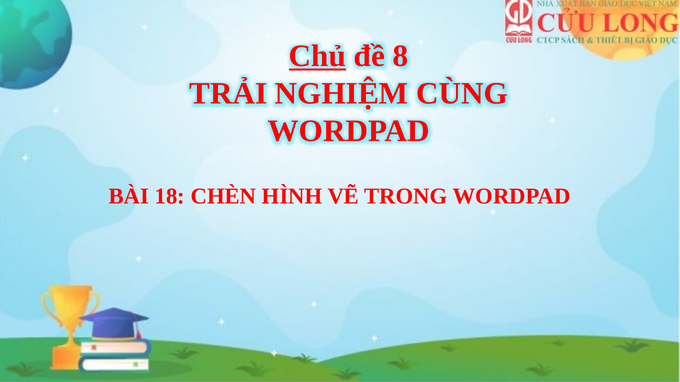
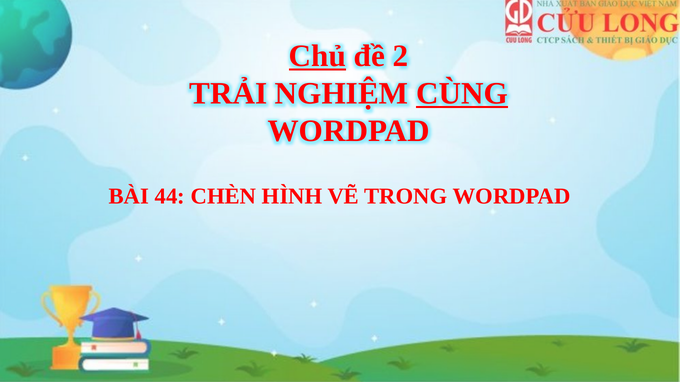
8: 8 -> 2 (401, 56)
CÙNG underline: none -> present (462, 94)
18: 18 -> 44 (170, 197)
